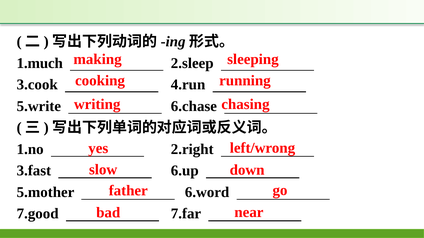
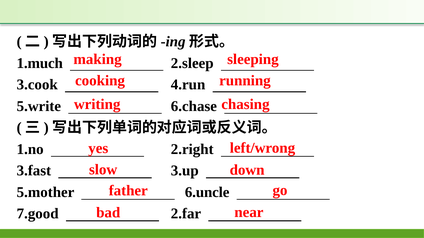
6.up: 6.up -> 3.up (185, 171)
6.word: 6.word -> 6.uncle (207, 193)
7.far: 7.far -> 2.far (186, 214)
